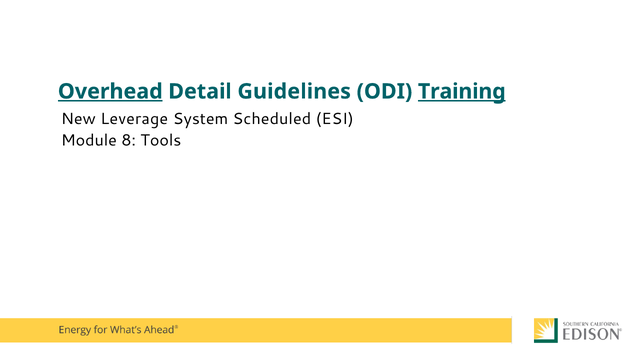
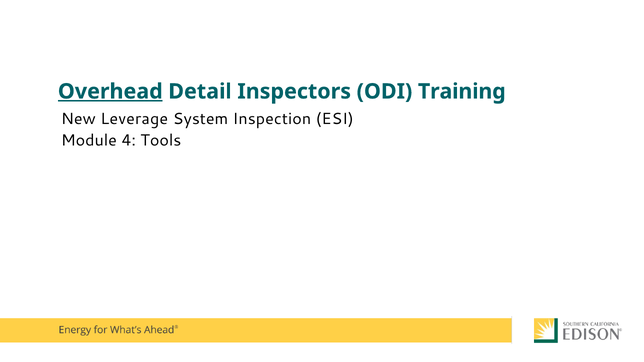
Guidelines: Guidelines -> Inspectors (294, 92)
Training underline: present -> none (462, 92)
Scheduled: Scheduled -> Inspection (272, 119)
8: 8 -> 4 (129, 141)
